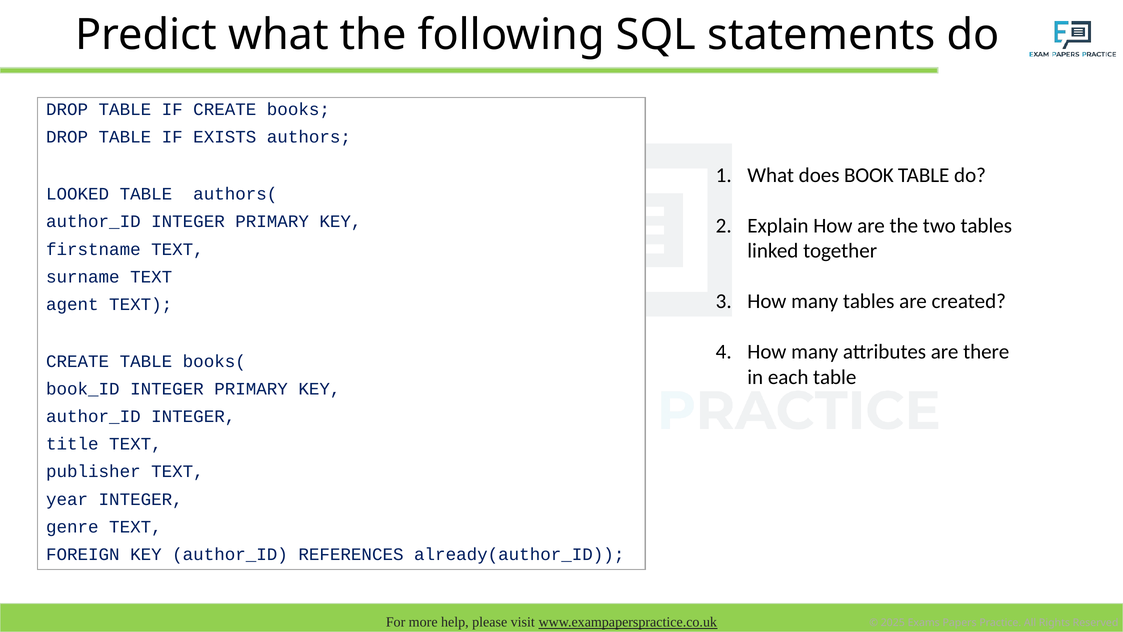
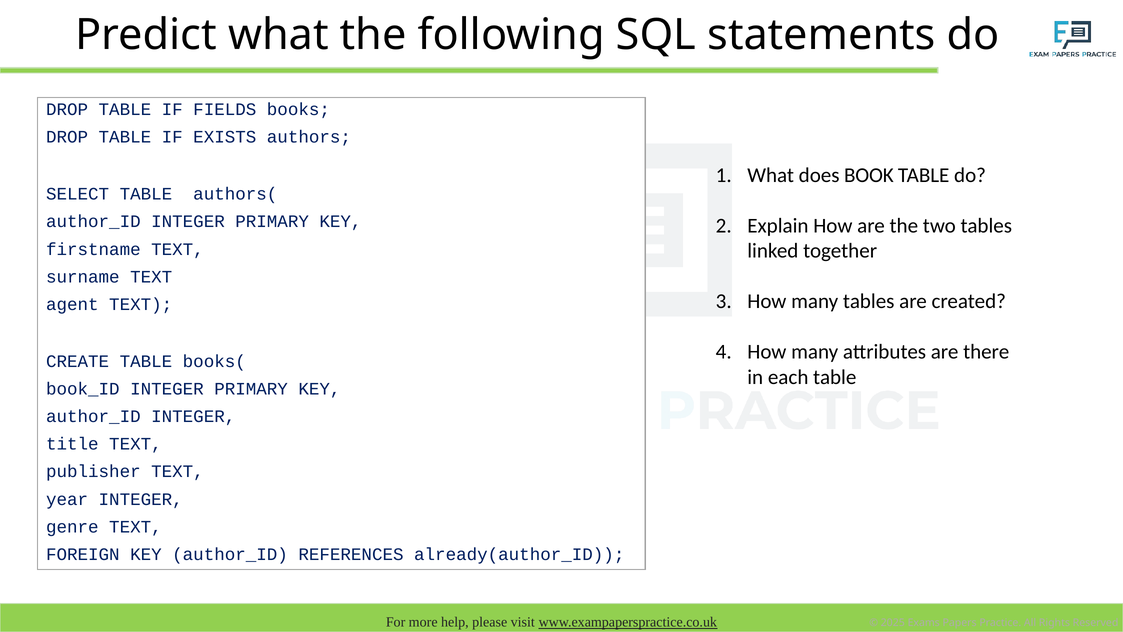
IF CREATE: CREATE -> FIELDS (225, 109)
LOOKED: LOOKED -> SELECT (78, 194)
